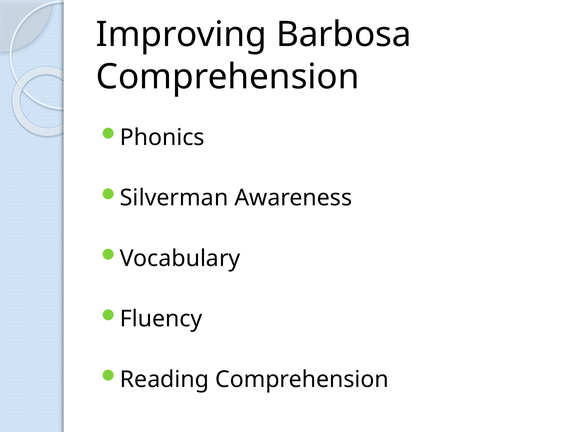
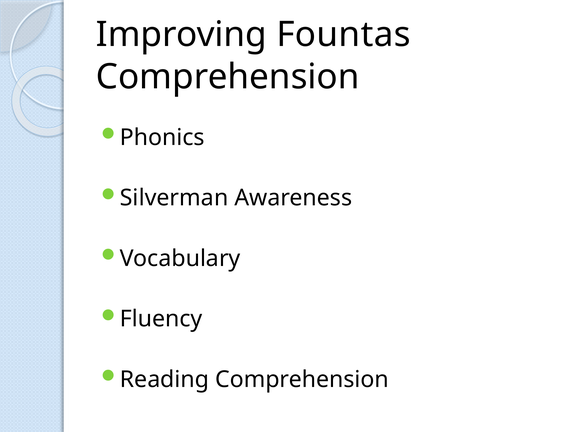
Barbosa: Barbosa -> Fountas (344, 35)
